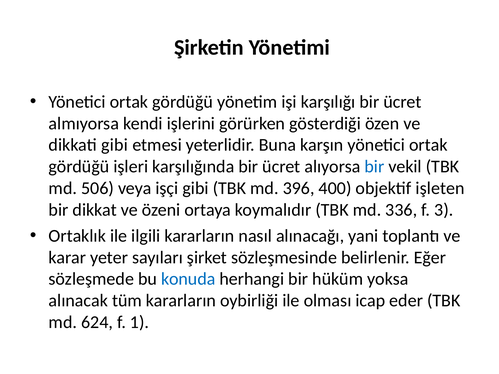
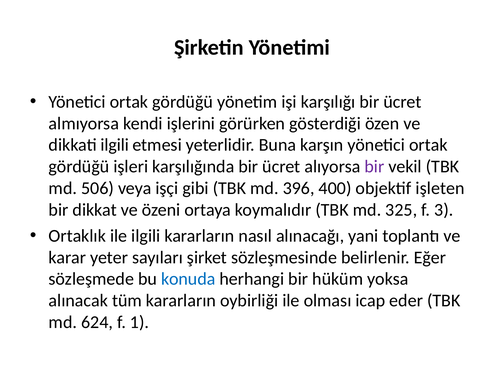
dikkati gibi: gibi -> ilgili (115, 145)
bir colour: blue -> purple (374, 167)
336: 336 -> 325 (401, 210)
